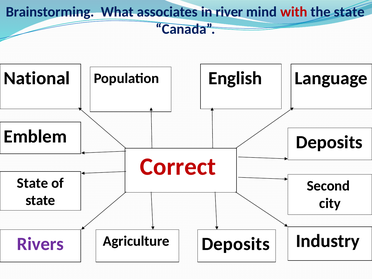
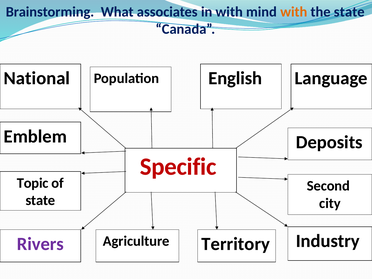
in river: river -> with (229, 12)
with colour: red -> orange (294, 12)
Correct: Correct -> Specific (178, 167)
State: State -> Topic (33, 183)
Agriculture Deposits: Deposits -> Territory (236, 244)
